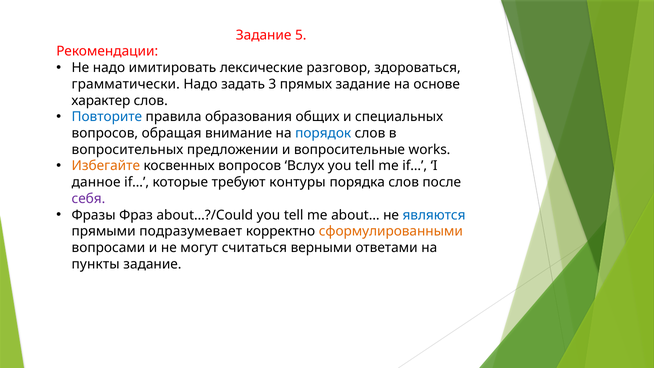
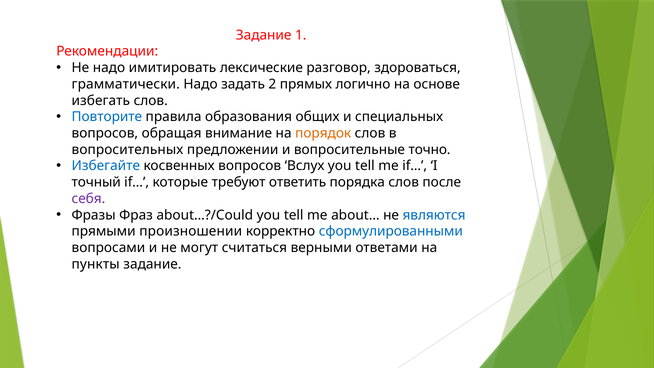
5: 5 -> 1 (301, 35)
3: 3 -> 2 (272, 84)
прямых задание: задание -> логично (363, 84)
характер: характер -> избегать (101, 100)
порядок colour: blue -> orange (323, 133)
works: works -> точно (430, 150)
Избегайте colour: orange -> blue (106, 166)
данное: данное -> точный (96, 182)
контуры: контуры -> ответить (298, 182)
подразумевает: подразумевает -> произношении (191, 231)
сформулированными colour: orange -> blue (391, 231)
